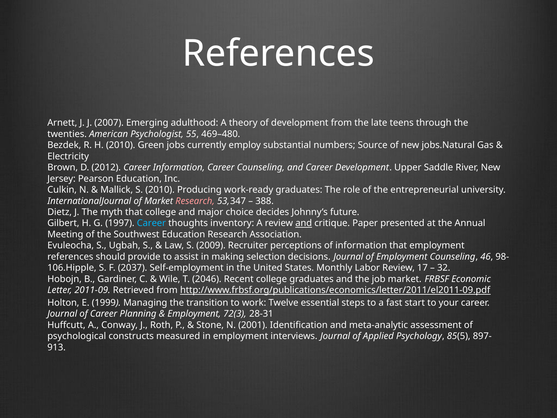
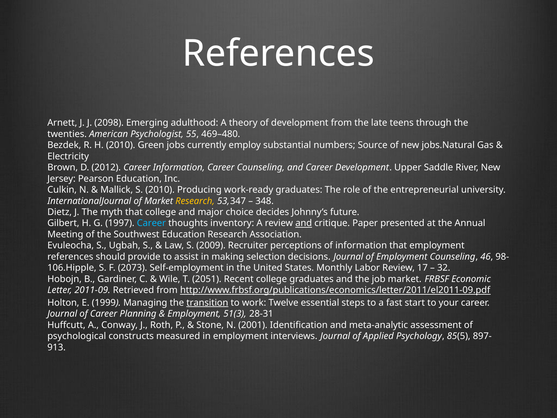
2007: 2007 -> 2098 (109, 123)
Research colour: pink -> yellow (195, 201)
388: 388 -> 348 (265, 201)
2037: 2037 -> 2073 (133, 268)
2046: 2046 -> 2051 (207, 279)
transition underline: none -> present (207, 303)
72(3: 72(3 -> 51(3 (235, 314)
